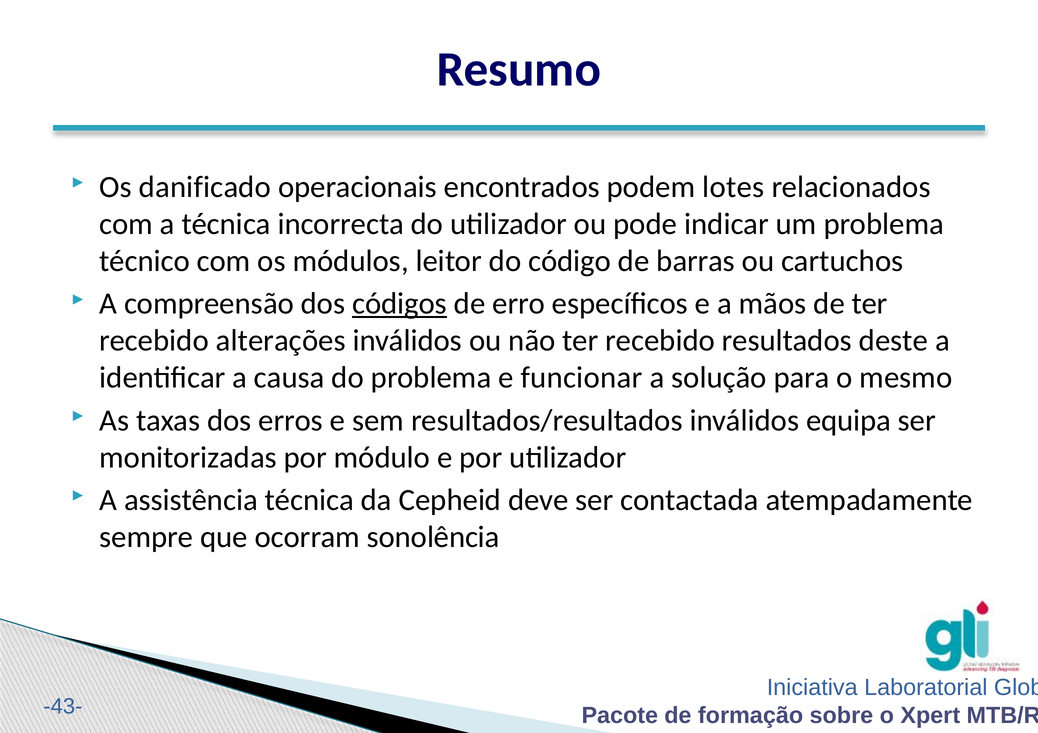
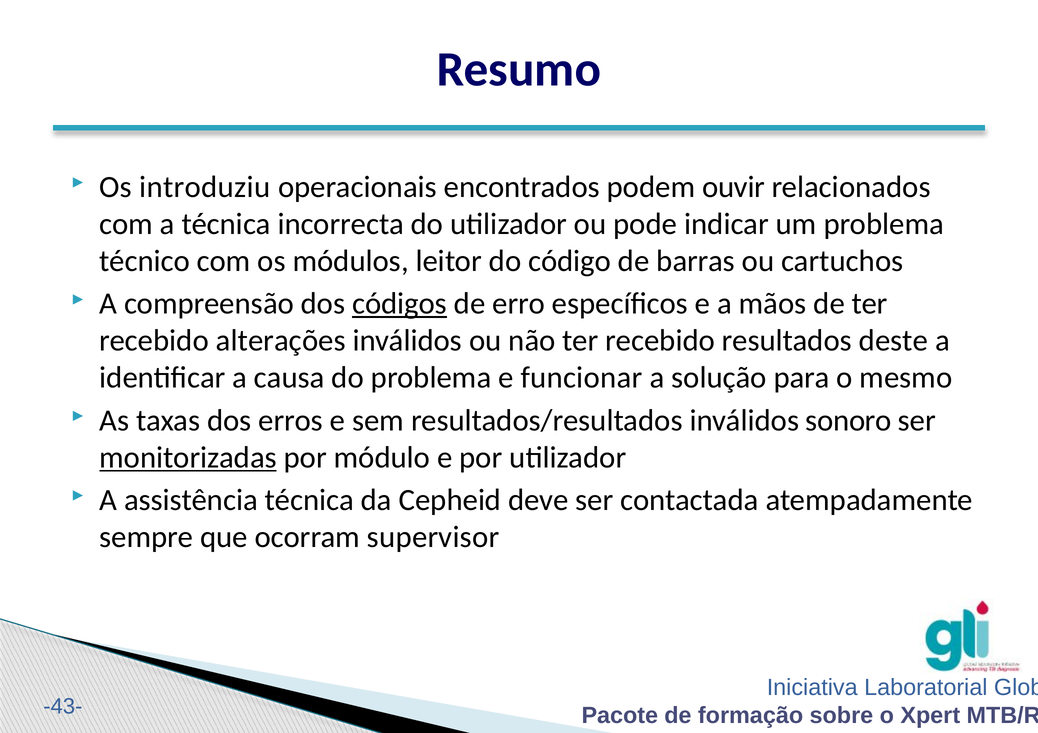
danificado: danificado -> introduziu (205, 187)
lotes: lotes -> ouvir (734, 187)
equipa: equipa -> sonoro (849, 420)
monitorizadas underline: none -> present (188, 457)
sonolência: sonolência -> supervisor (433, 537)
